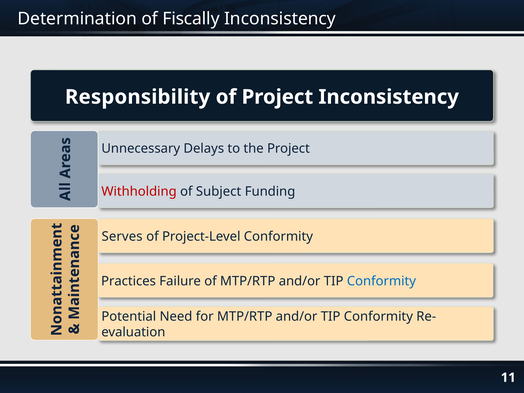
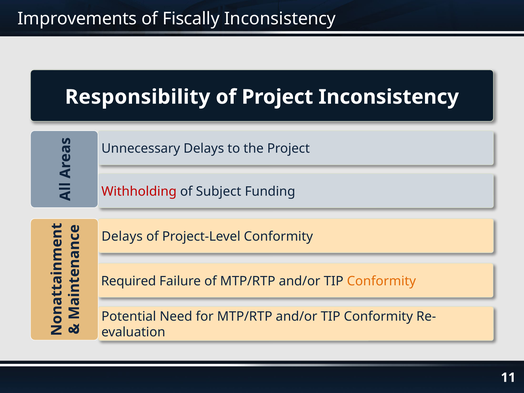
Determination: Determination -> Improvements (77, 19)
Serves: Serves -> Delays (122, 237)
Practices: Practices -> Required (129, 281)
Conformity colour: blue -> orange (381, 281)
